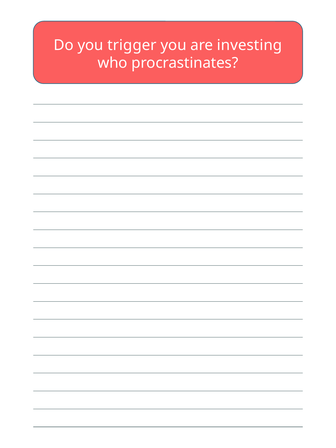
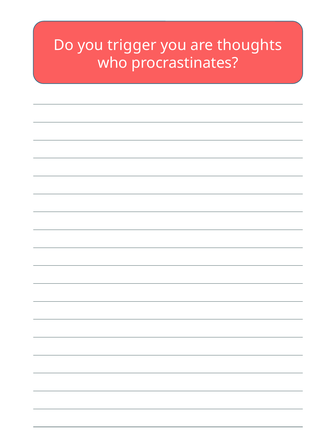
investing: investing -> thoughts (250, 45)
